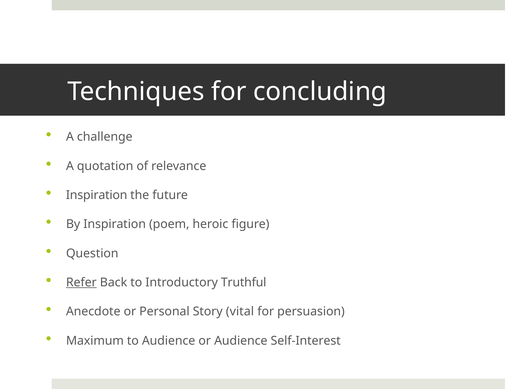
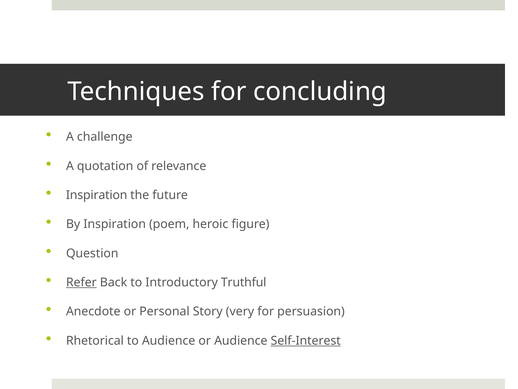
vital: vital -> very (240, 311)
Maximum: Maximum -> Rhetorical (95, 340)
Self-Interest underline: none -> present (306, 340)
